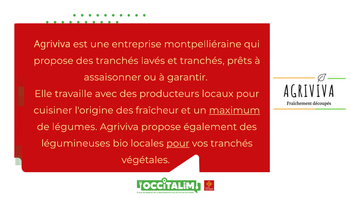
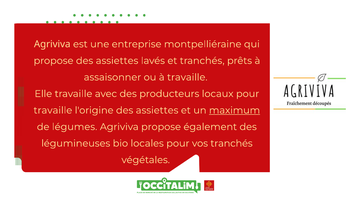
propose des tranchés: tranchés -> assiettes (117, 61)
à garantir: garantir -> travaille (187, 77)
cuisiner: cuisiner -> travaille (53, 110)
l'origine des fraîcheur: fraîcheur -> assiettes (157, 110)
pour underline: present -> none (178, 143)
